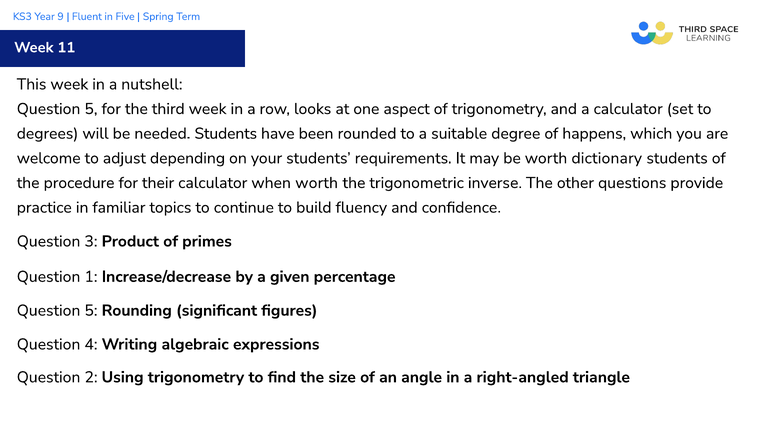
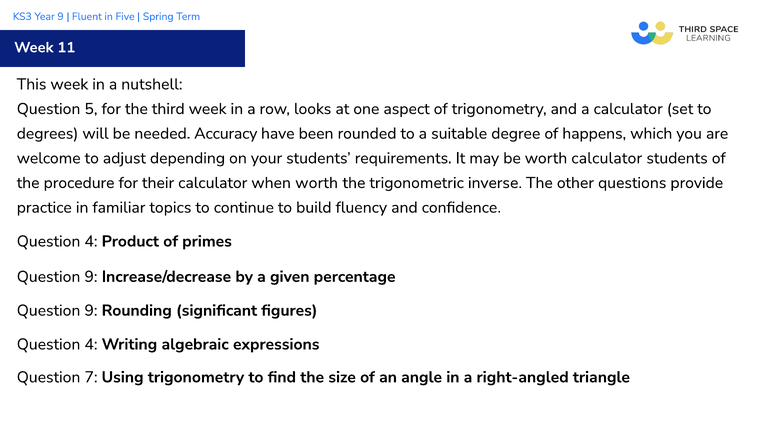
needed Students: Students -> Accuracy (226, 133)
worth dictionary: dictionary -> calculator (607, 158)
3: 3 -> 4 (91, 241)
1: 1 -> 9 (91, 277)
5: 5 -> 9 (91, 310)
2: 2 -> 7 (91, 377)
